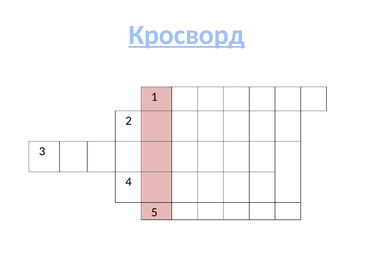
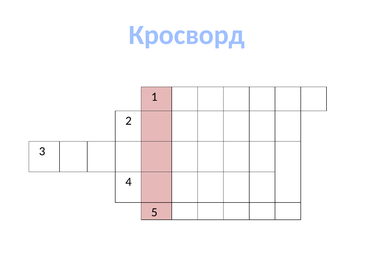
Кросворд underline: present -> none (187, 35)
